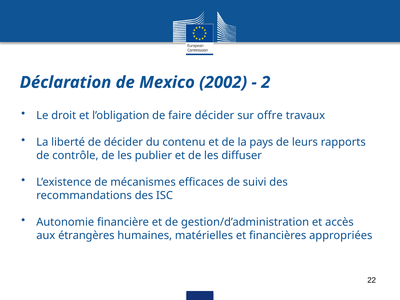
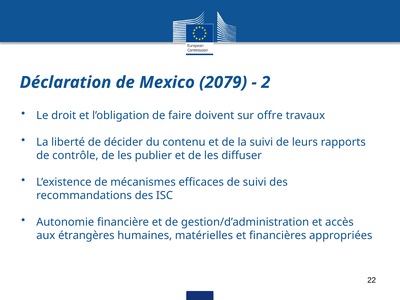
2002: 2002 -> 2079 (223, 82)
faire décider: décider -> doivent (214, 115)
la pays: pays -> suivi (261, 142)
